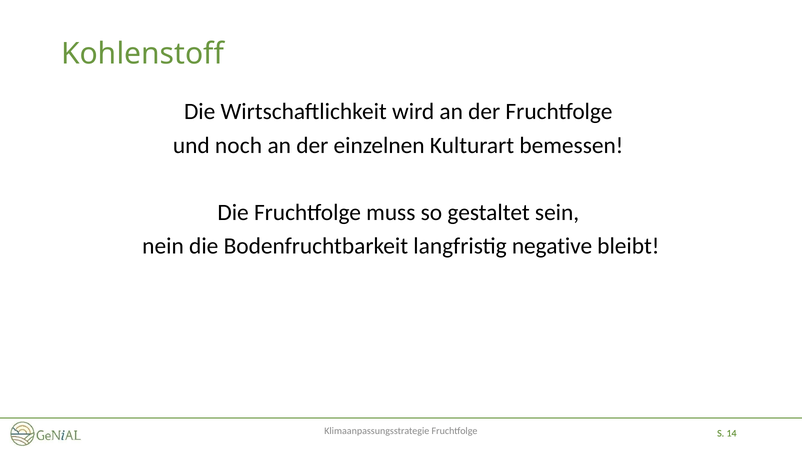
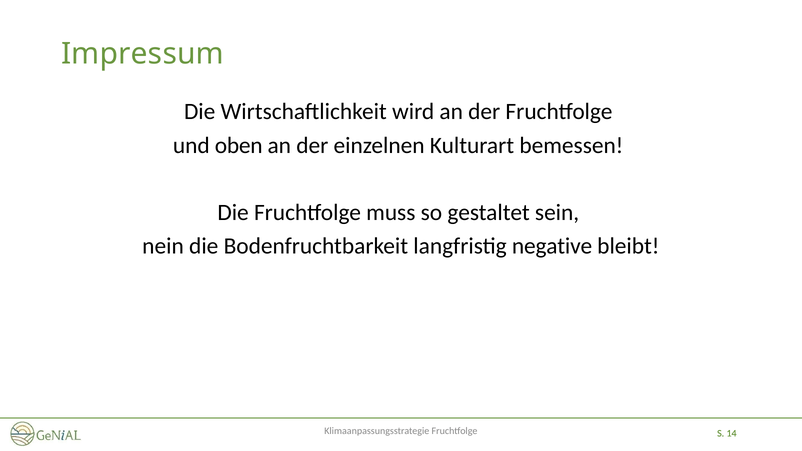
Kohlenstoff: Kohlenstoff -> Impressum (143, 54)
noch: noch -> oben (239, 145)
